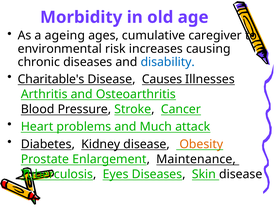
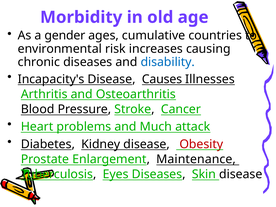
ageing: ageing -> gender (65, 36)
caregiver: caregiver -> countries (215, 36)
Charitable's: Charitable's -> Incapacity's (51, 79)
Obesity colour: orange -> red (201, 144)
